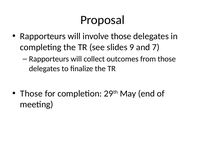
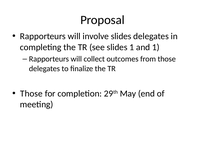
involve those: those -> slides (121, 36)
slides 9: 9 -> 1 (132, 47)
and 7: 7 -> 1 (156, 47)
